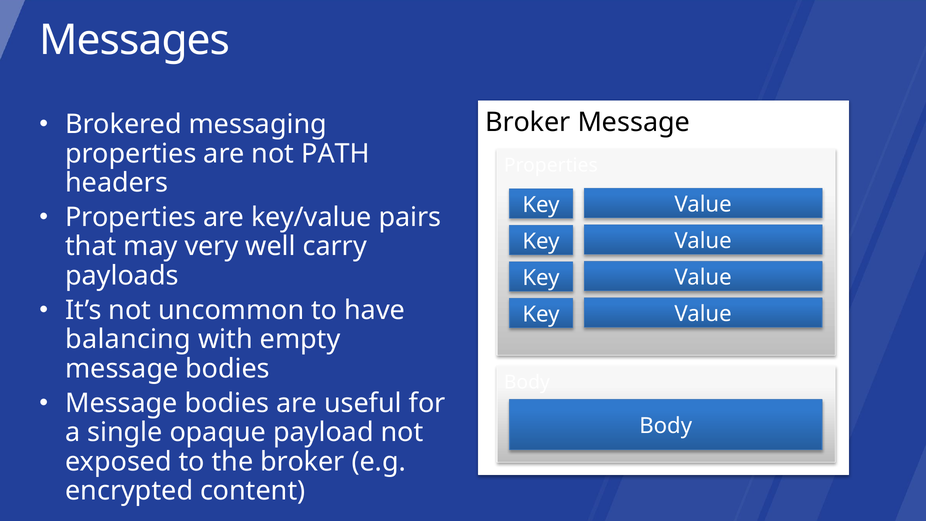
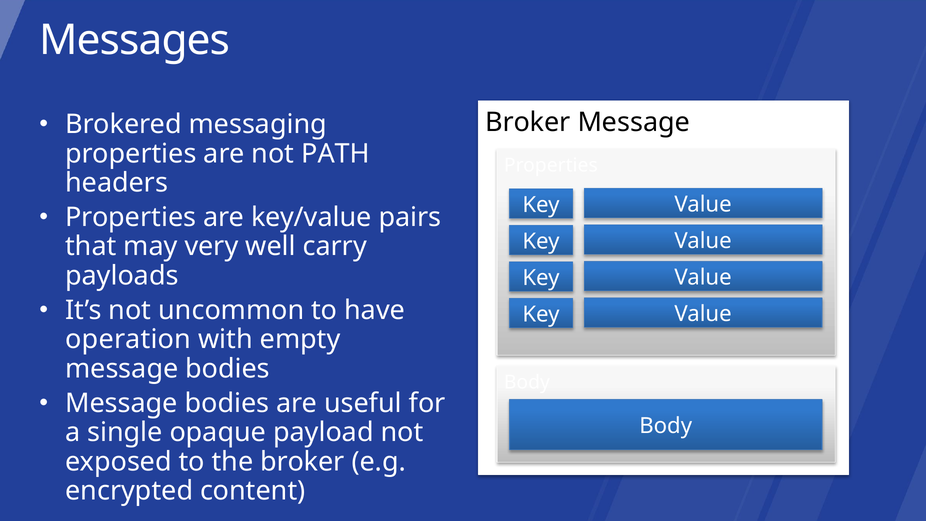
balancing: balancing -> operation (128, 340)
